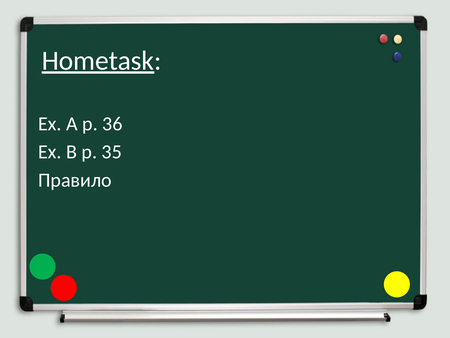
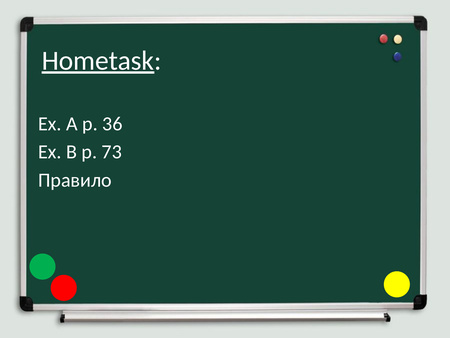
35: 35 -> 73 (112, 152)
